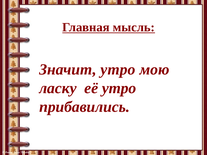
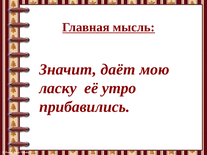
Значит утро: утро -> даёт (118, 70)
